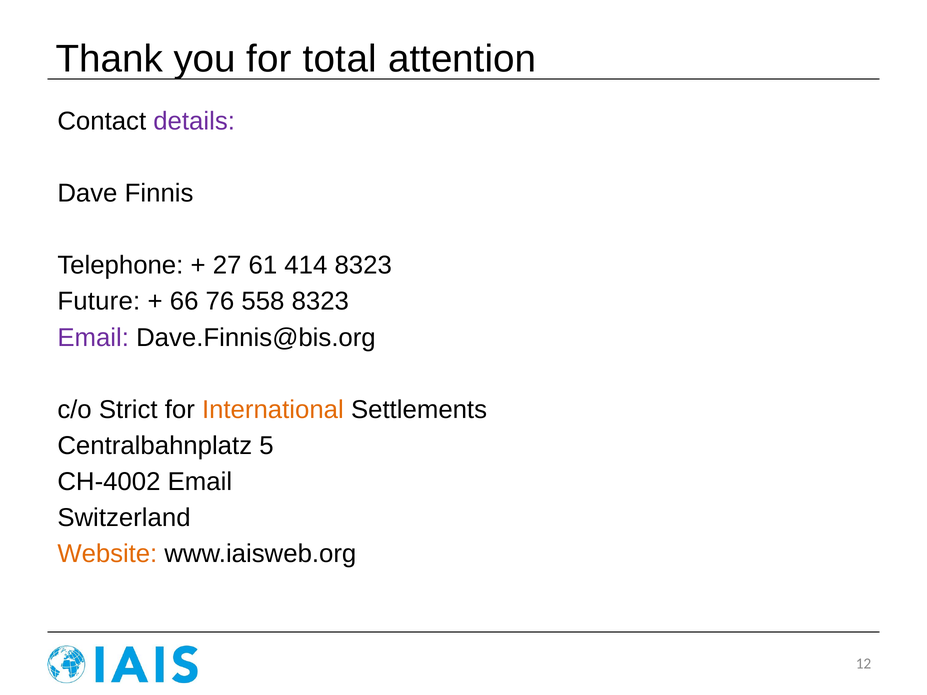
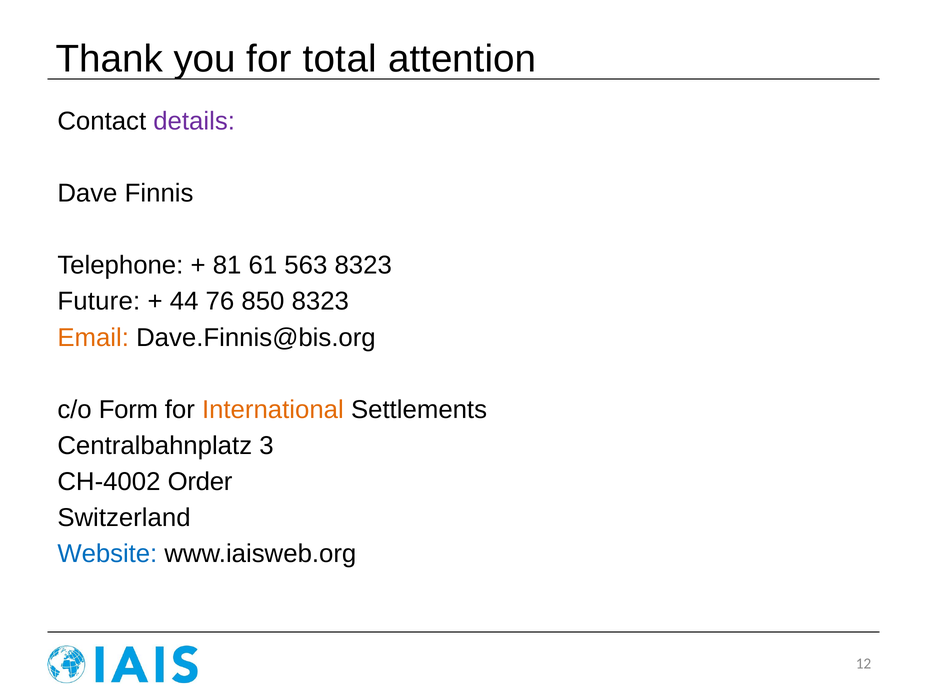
27: 27 -> 81 (227, 266)
414: 414 -> 563 (306, 266)
66: 66 -> 44 (184, 302)
558: 558 -> 850 (263, 302)
Email colour: purple -> orange (93, 338)
Strict: Strict -> Form (128, 410)
5: 5 -> 3 (267, 446)
CH-4002 Email: Email -> Order (200, 482)
Website colour: orange -> blue (107, 554)
